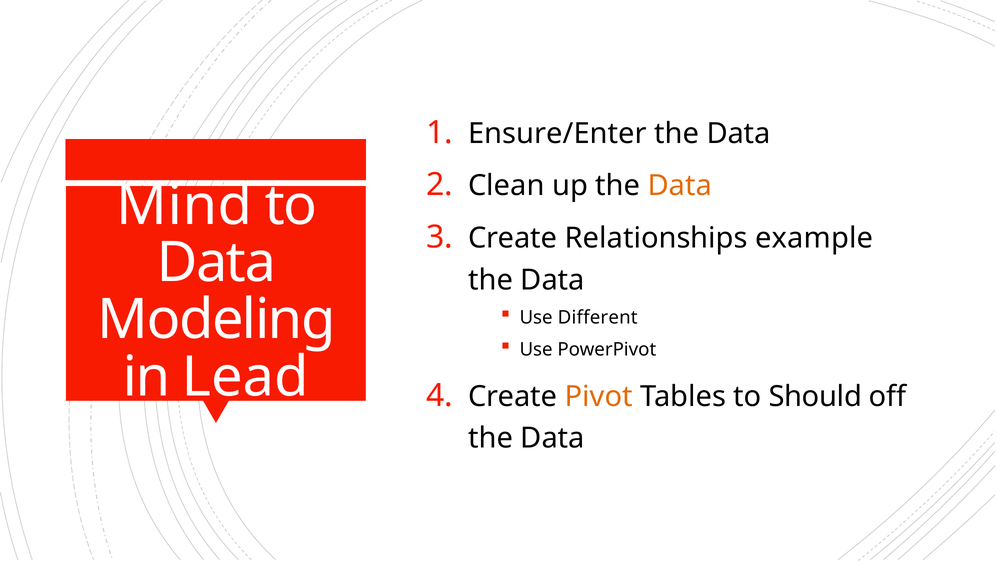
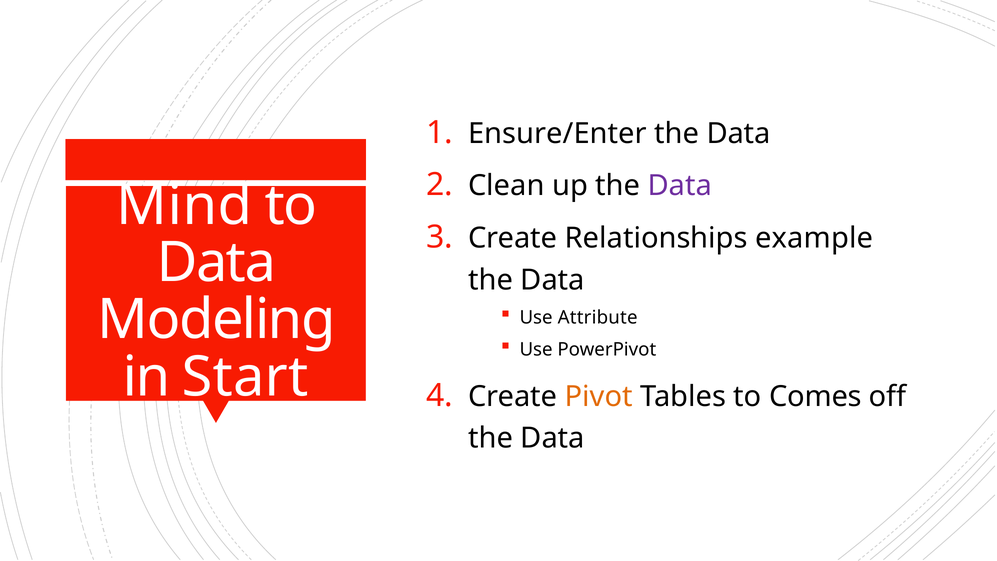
Data colour: orange -> purple (680, 186)
Different: Different -> Attribute (598, 317)
Lead: Lead -> Start (245, 377)
Should: Should -> Comes (815, 396)
